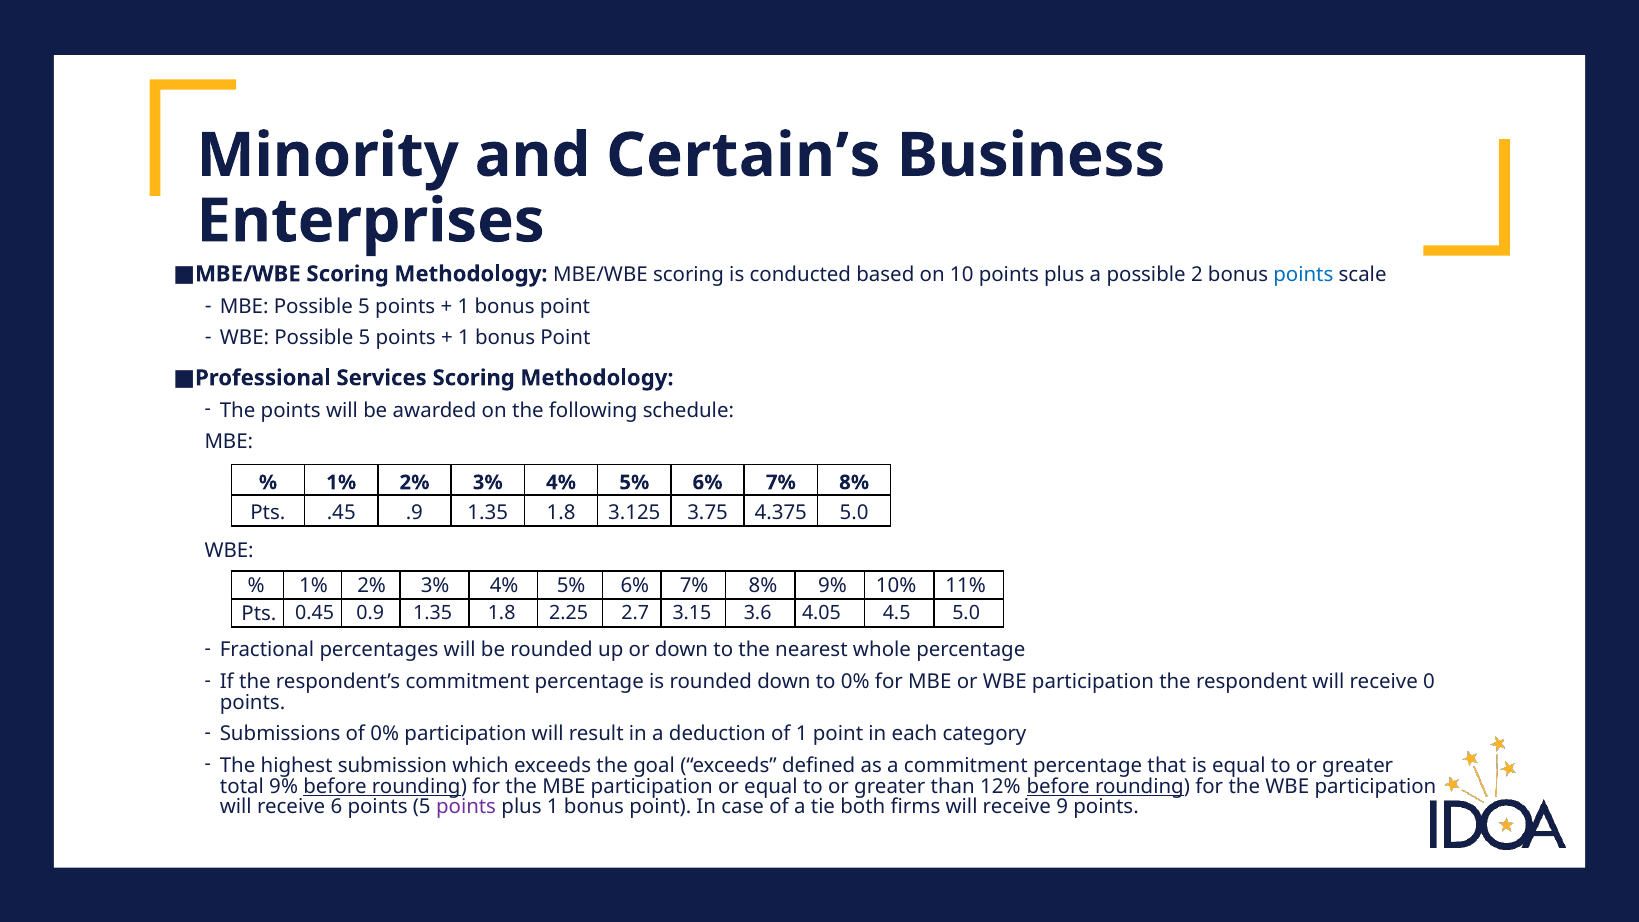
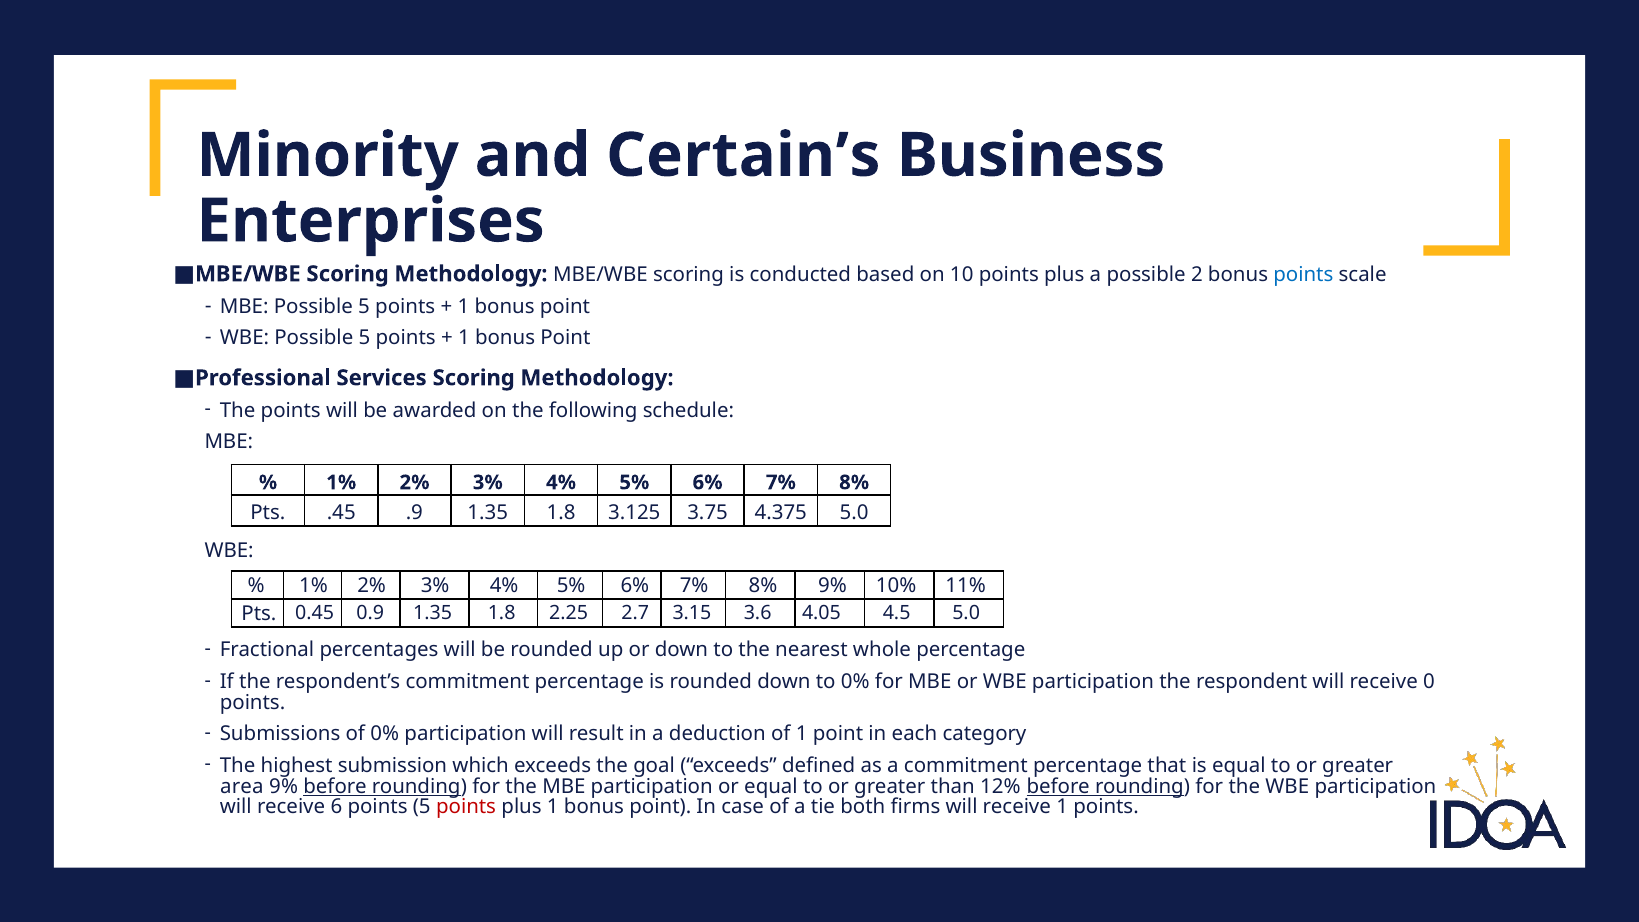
total: total -> area (242, 786)
points colour: purple -> red (466, 807)
receive 9: 9 -> 1 (1062, 807)
